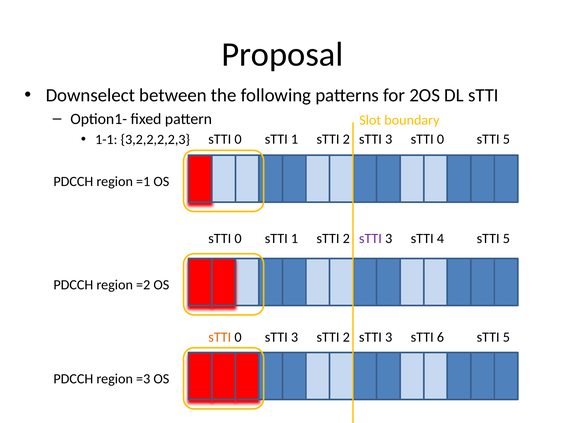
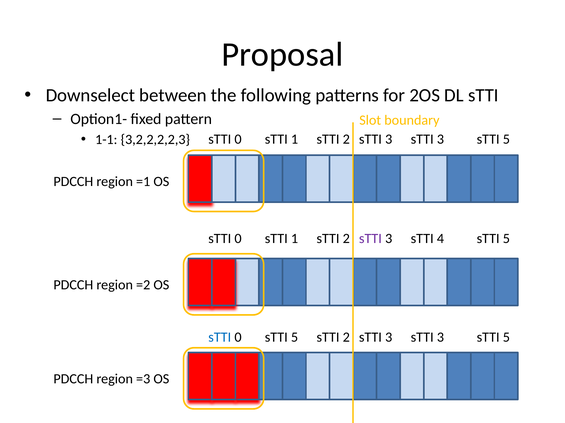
0: 0 -> 3 (440, 139)
sTTI colour: orange -> blue (220, 338)
3: 3 -> 5 (295, 338)
6: 6 -> 3 (440, 338)
